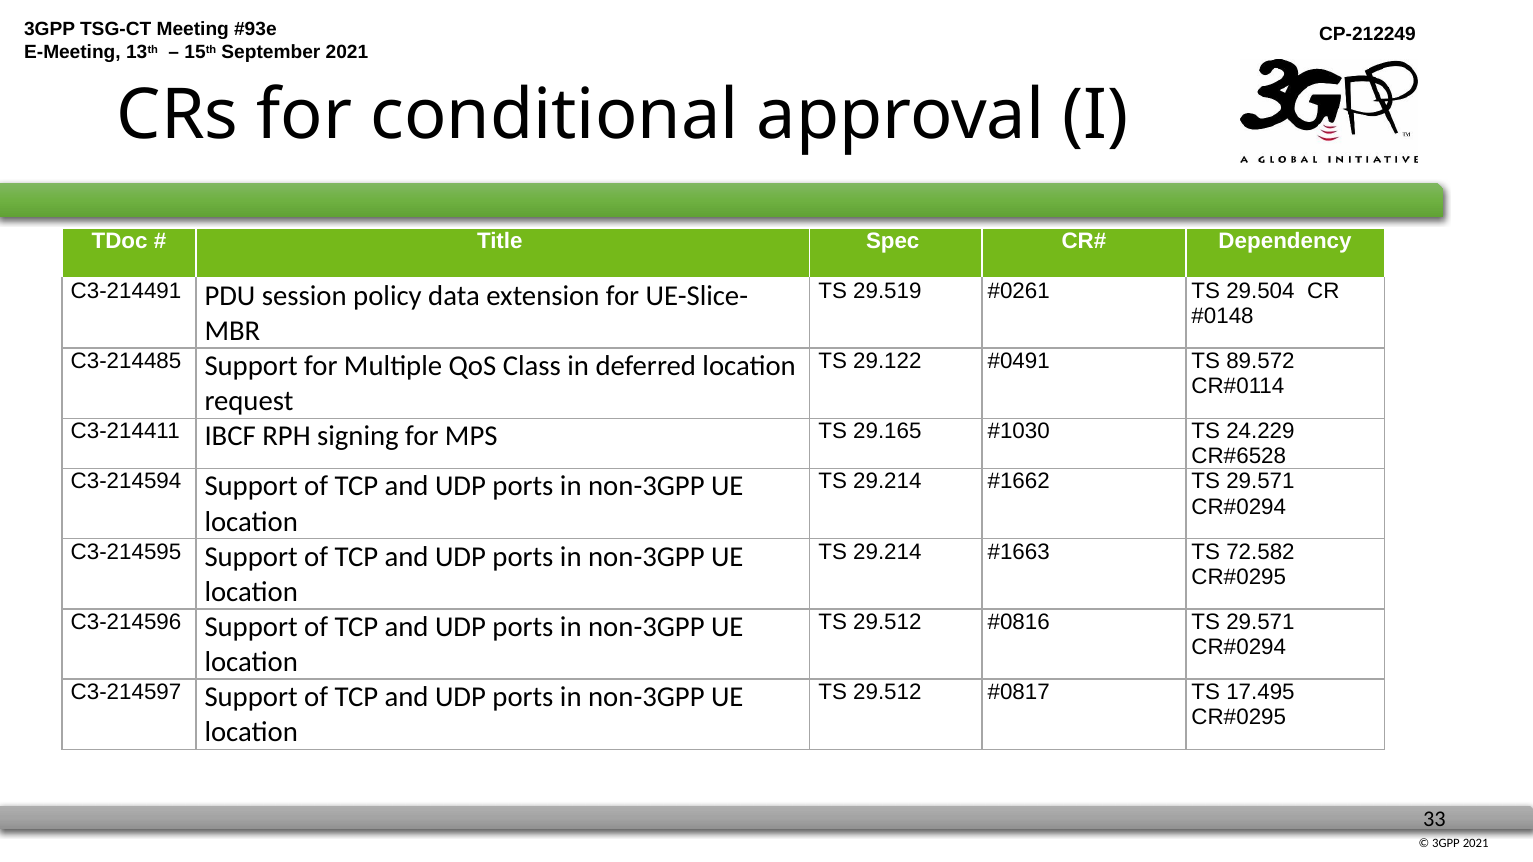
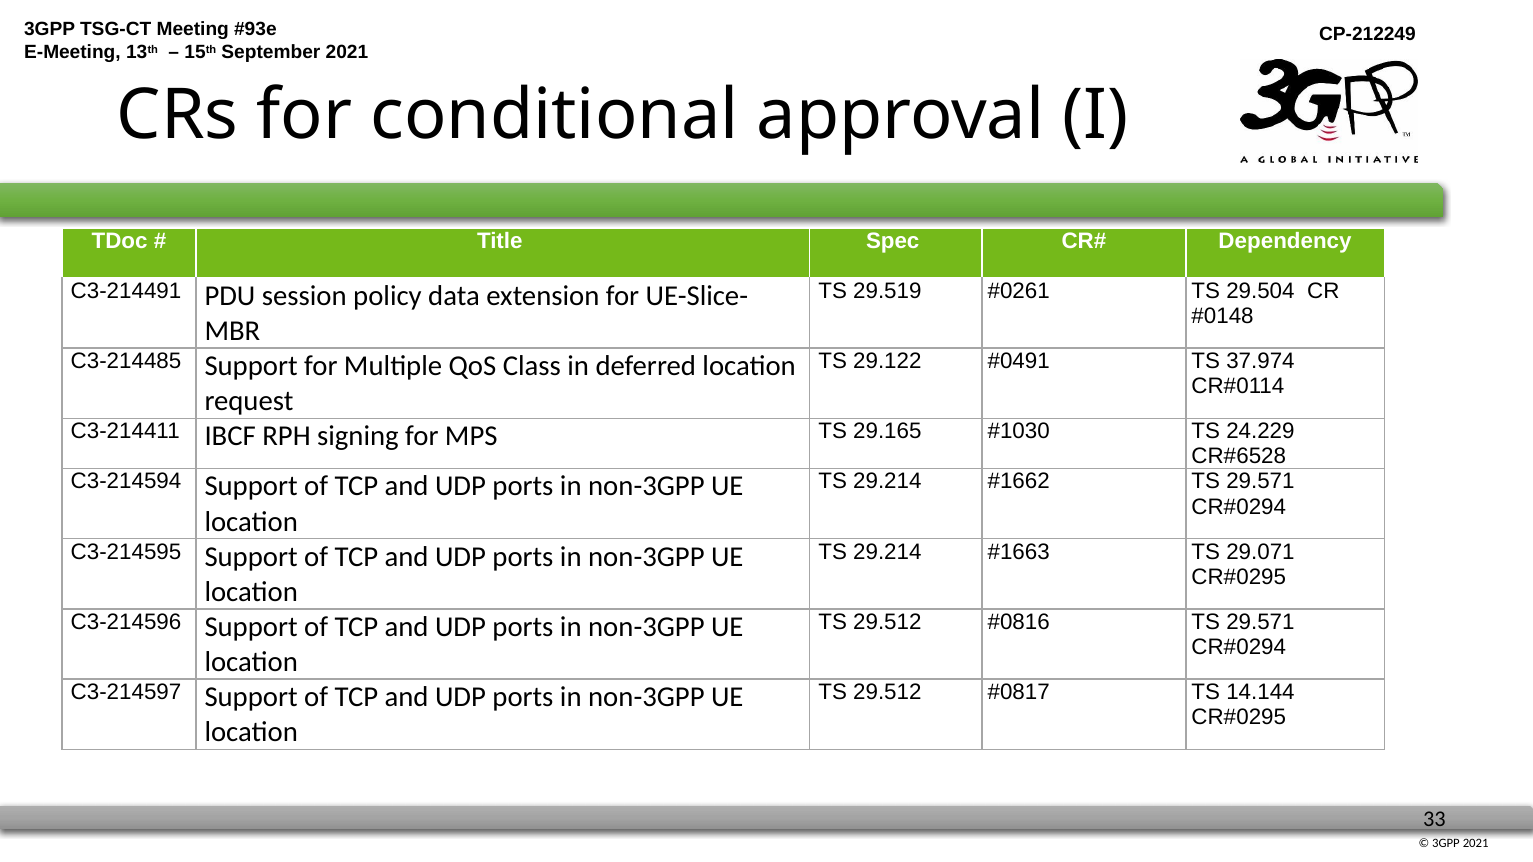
89.572: 89.572 -> 37.974 (1260, 361)
72.582: 72.582 -> 29.071 (1260, 552)
17.495: 17.495 -> 14.144 (1260, 692)
